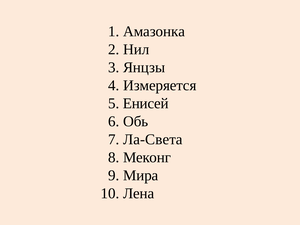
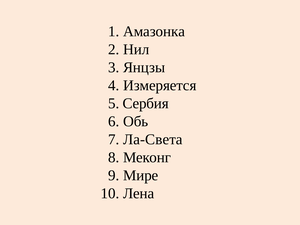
Енисей: Енисей -> Сербия (146, 104)
Мира: Мира -> Мире (141, 176)
